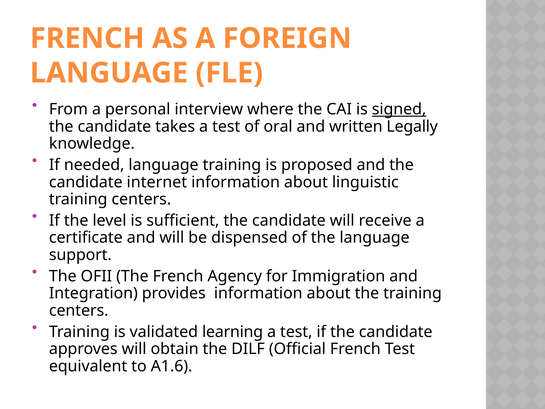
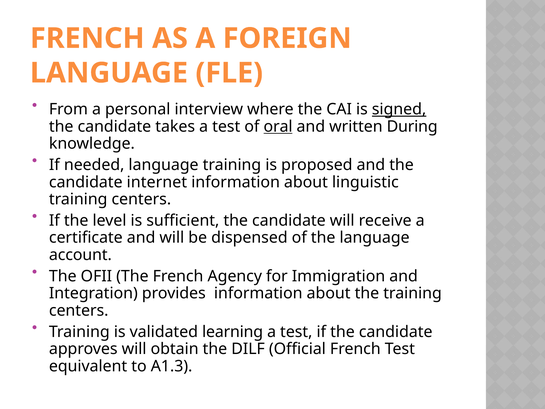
oral underline: none -> present (278, 126)
Legally: Legally -> During (412, 126)
support: support -> account (80, 255)
A1.6: A1.6 -> A1.3 (172, 366)
